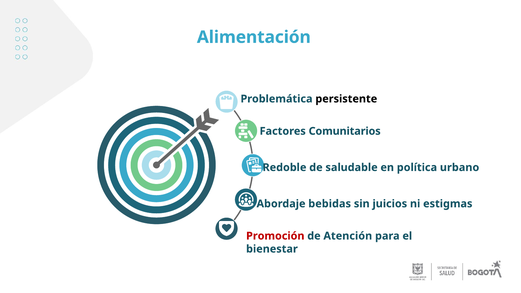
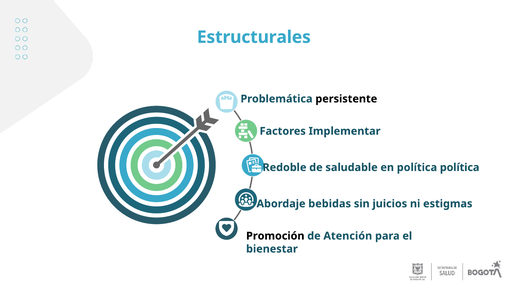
Alimentación: Alimentación -> Estructurales (254, 37)
Comunitarios: Comunitarios -> Implementar (345, 131)
política urbano: urbano -> política (460, 167)
Promoción colour: red -> black (275, 236)
